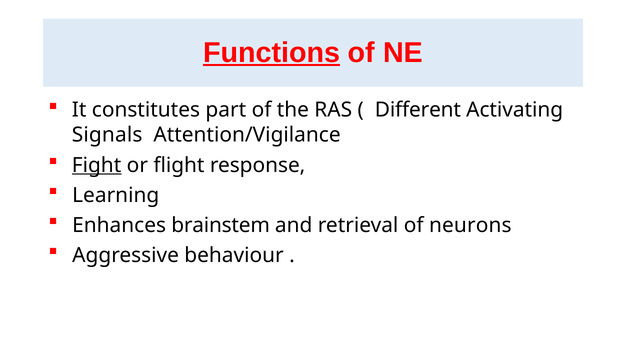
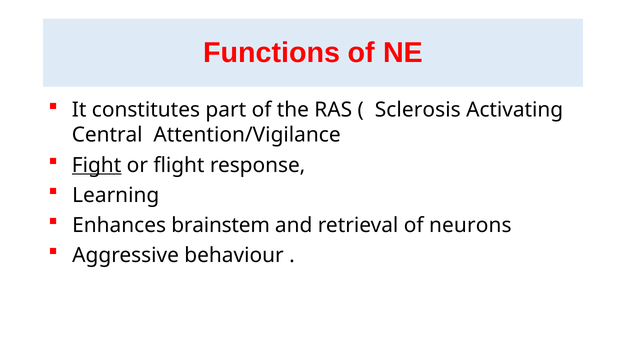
Functions underline: present -> none (272, 53)
Different: Different -> Sclerosis (418, 110)
Signals: Signals -> Central (107, 135)
